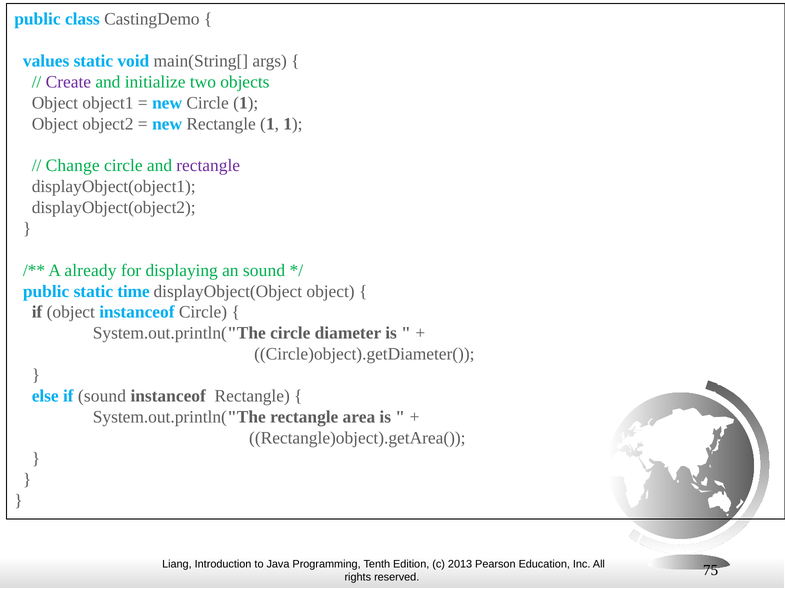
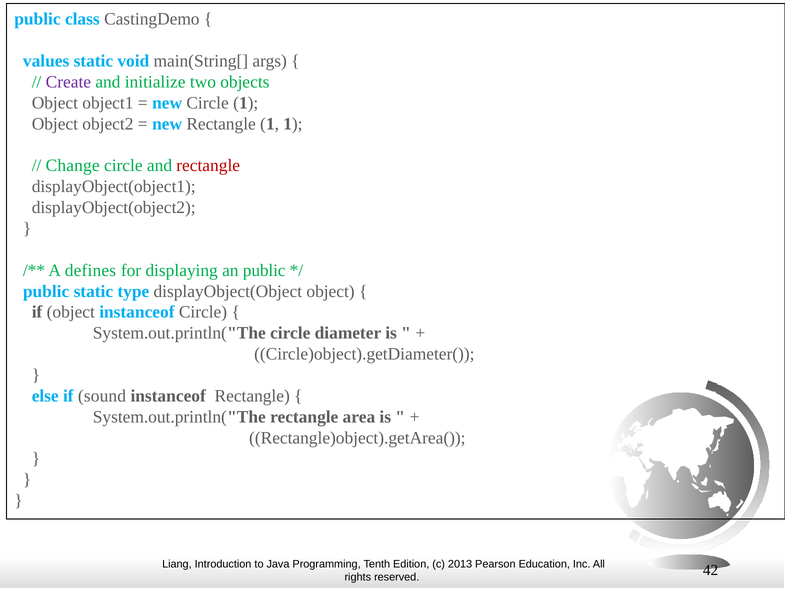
rectangle colour: purple -> red (208, 166)
already: already -> defines (90, 270)
an sound: sound -> public (264, 270)
time: time -> type (133, 291)
75: 75 -> 42 (711, 570)
